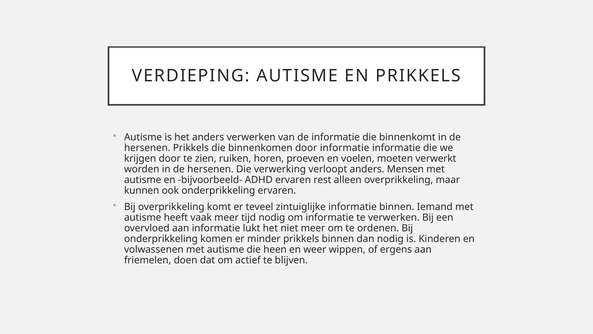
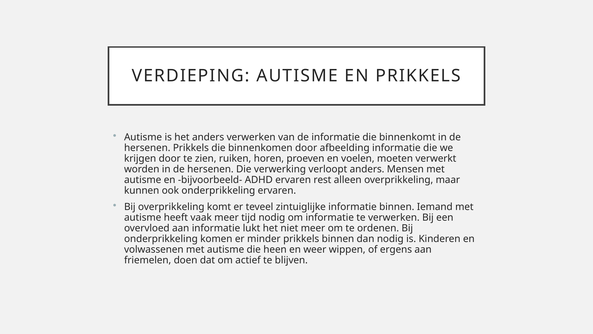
door informatie: informatie -> afbeelding (345, 148)
